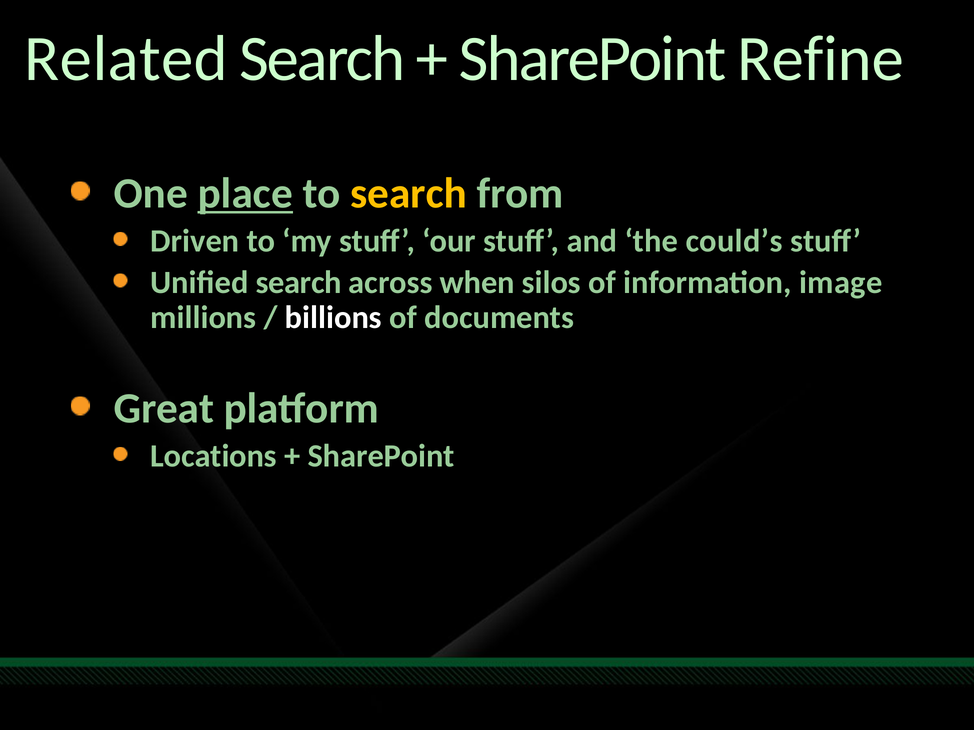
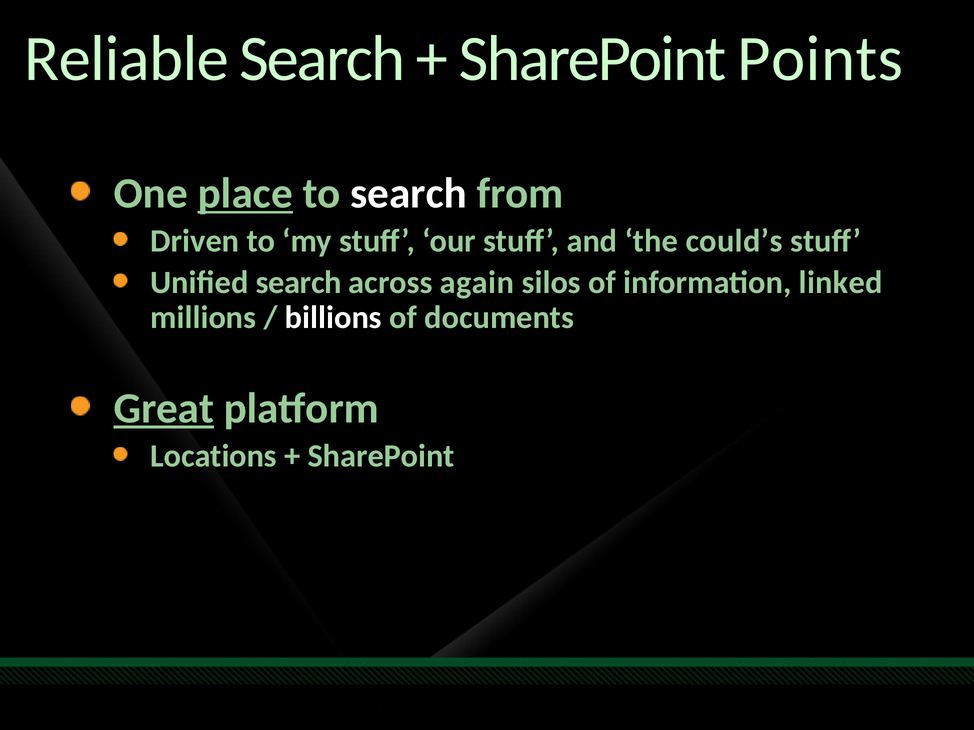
Related: Related -> Reliable (127, 59)
Refine: Refine -> Points (820, 59)
search colour: yellow -> white (409, 194)
when: when -> again (477, 283)
image: image -> linked (841, 283)
Great underline: none -> present (164, 409)
